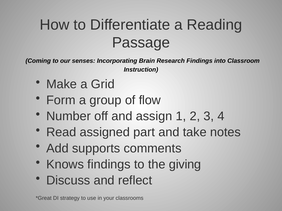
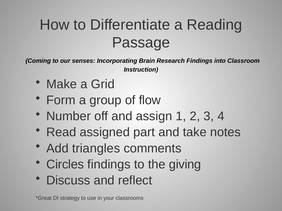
supports: supports -> triangles (96, 149)
Knows: Knows -> Circles (65, 165)
